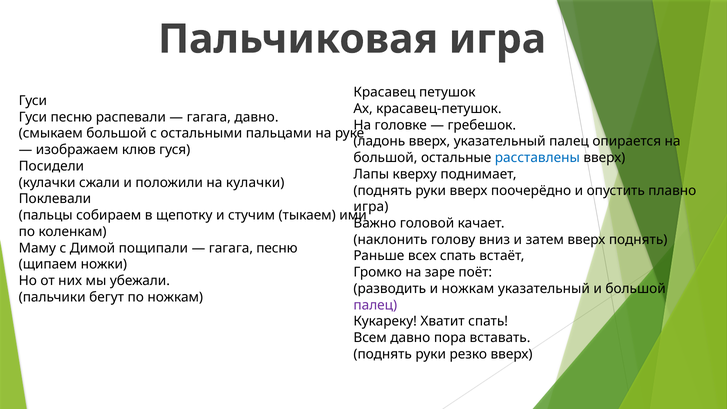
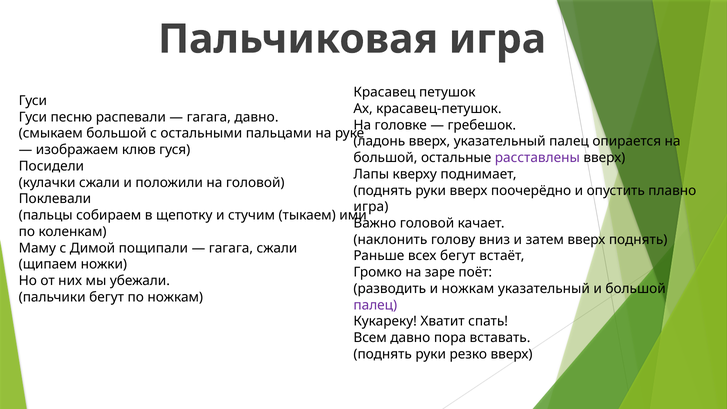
расставлены colour: blue -> purple (537, 158)
на кулачки: кулачки -> головой (255, 183)
гагага песню: песню -> сжали (277, 248)
всех спать: спать -> бегут (458, 256)
